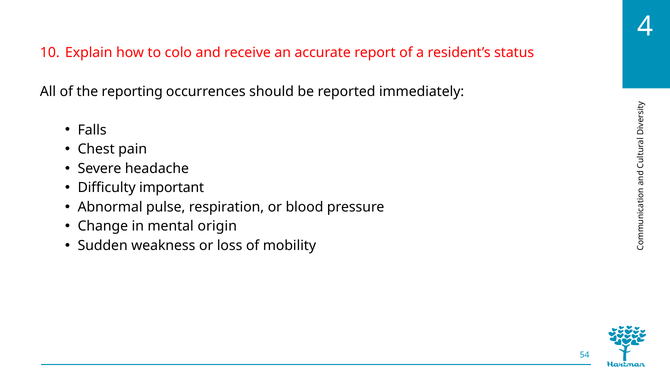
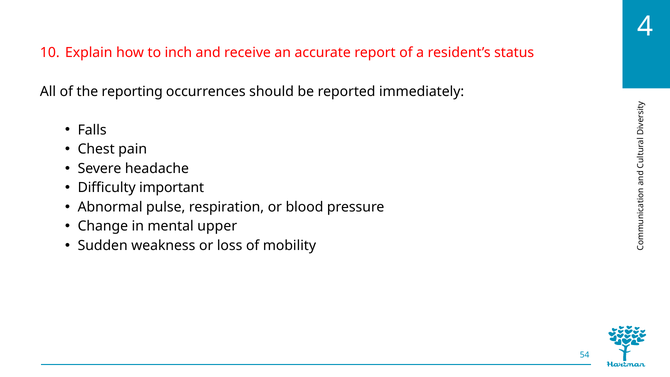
colo: colo -> inch (178, 53)
origin: origin -> upper (217, 226)
